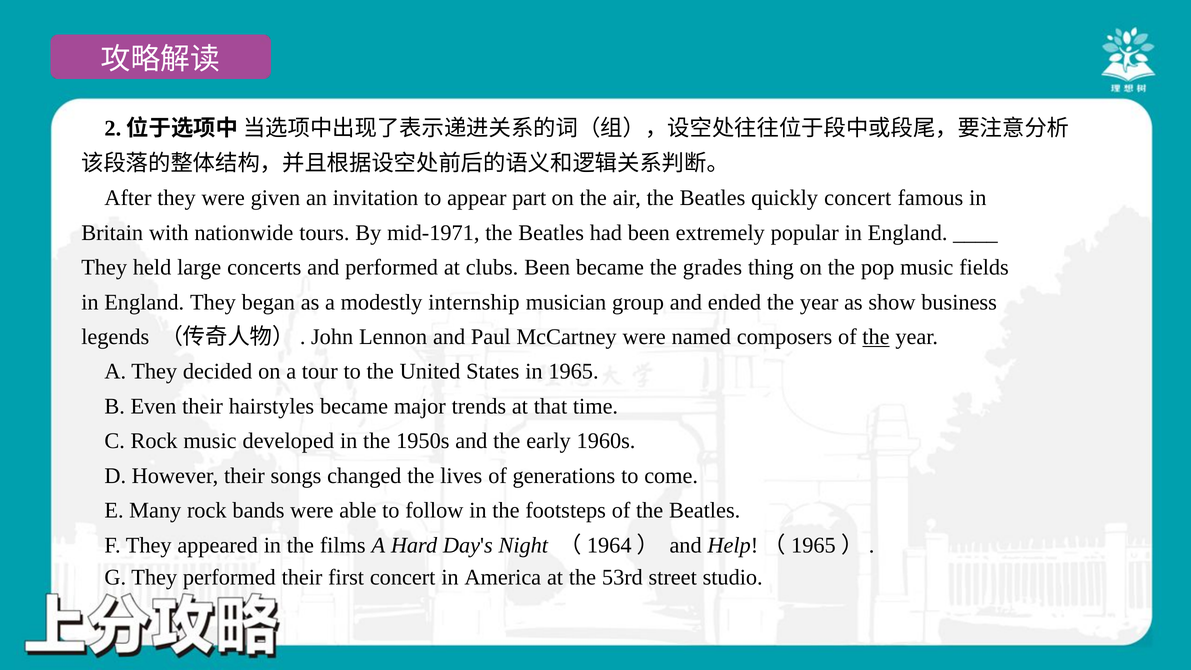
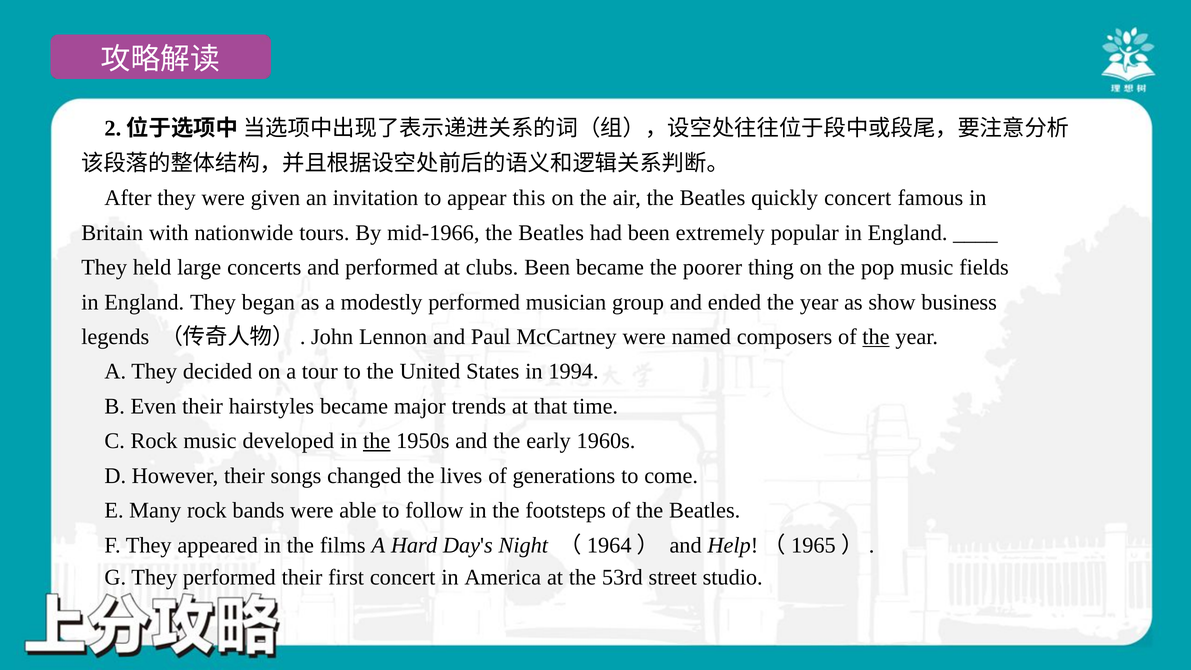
part: part -> this (529, 198)
mid-1971: mid-1971 -> mid-1966 (433, 233)
grades: grades -> poorer (712, 267)
modestly internship: internship -> performed (474, 302)
1965: 1965 -> 1994 (573, 372)
the underline: none -> present (377, 441)
